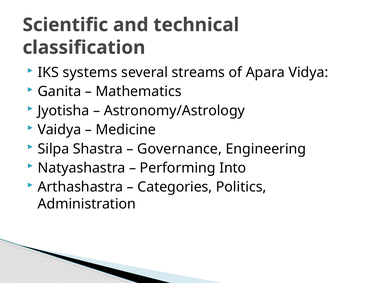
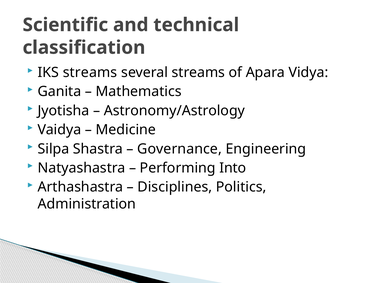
IKS systems: systems -> streams (90, 72)
Categories: Categories -> Disciplines (175, 187)
